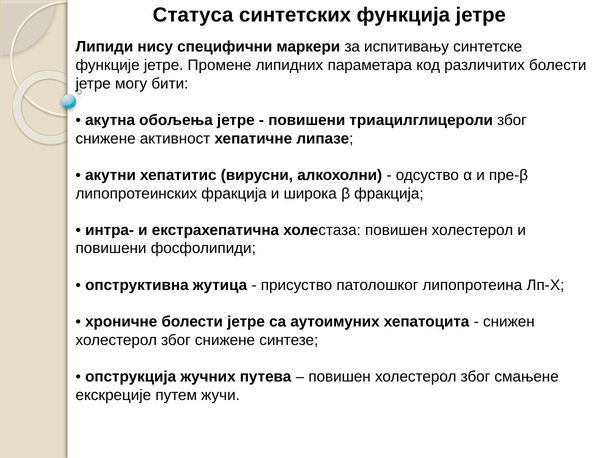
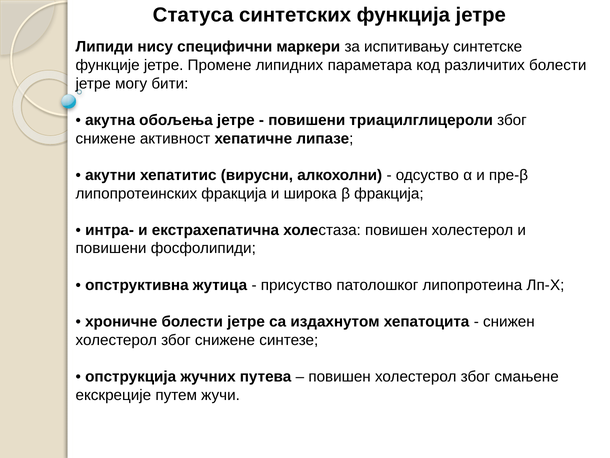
аутоимуних: аутоимуних -> издахнутом (335, 321)
